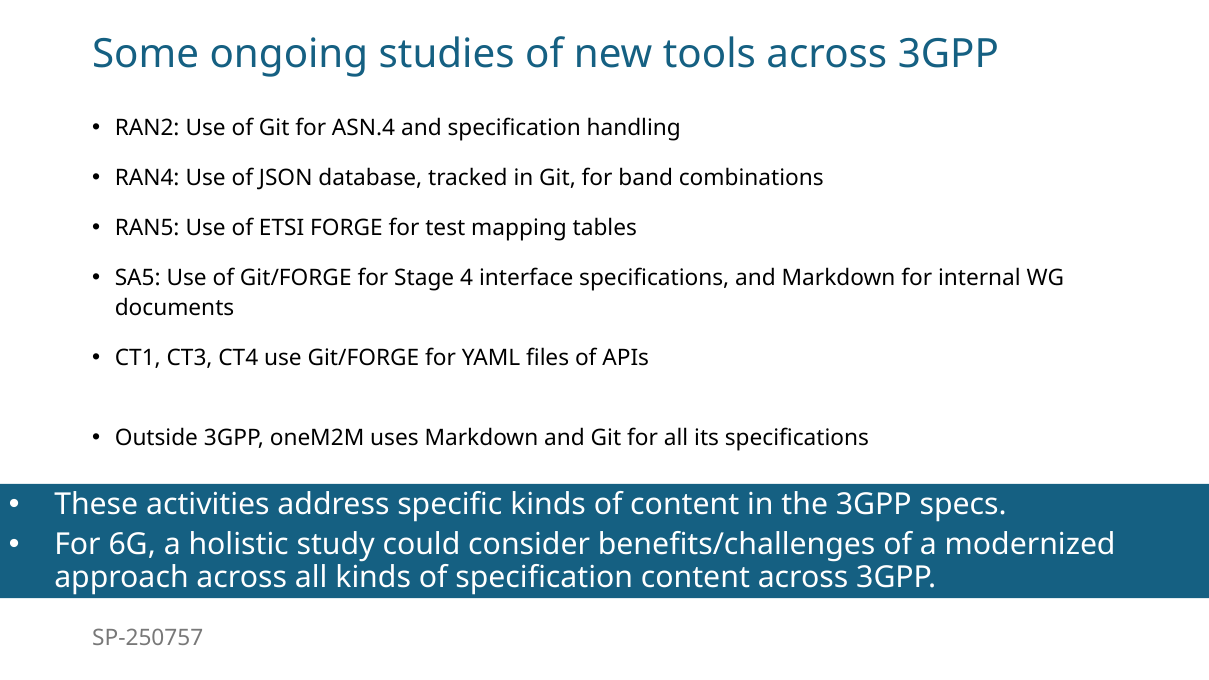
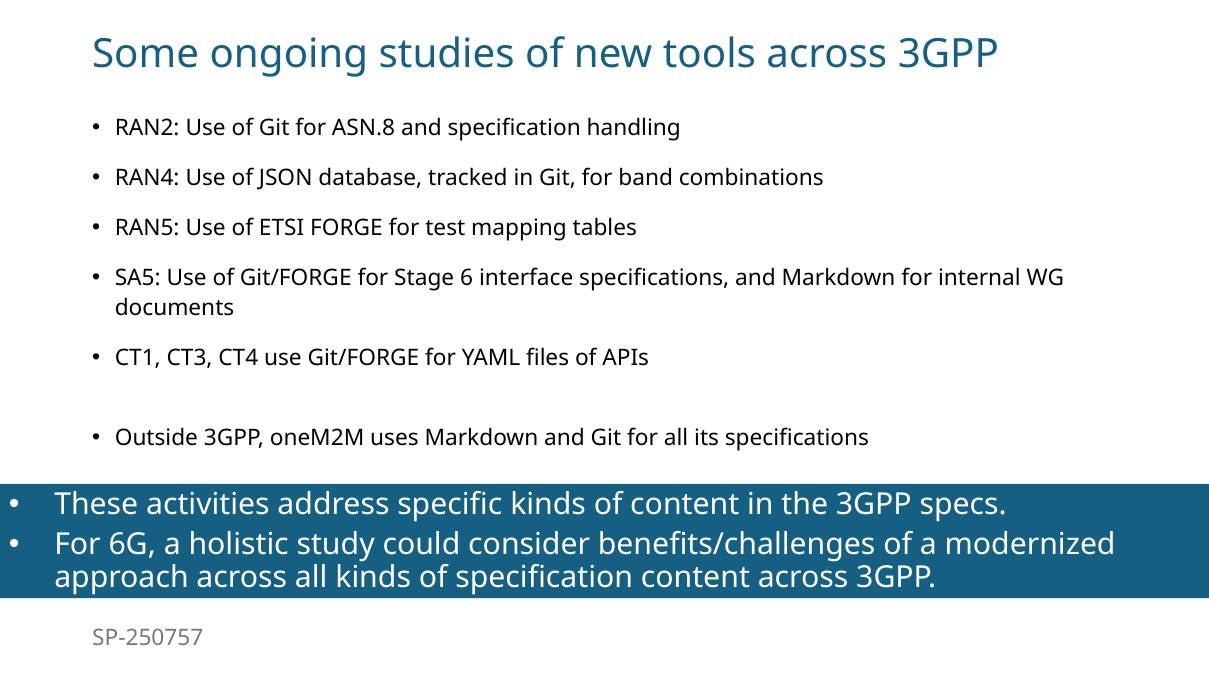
ASN.4: ASN.4 -> ASN.8 (364, 128)
4: 4 -> 6 (467, 278)
